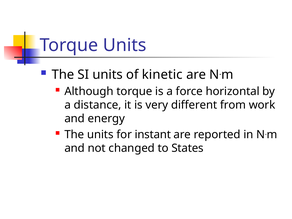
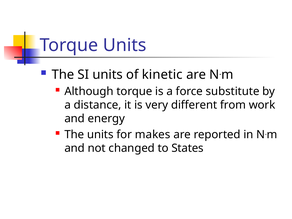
horizontal: horizontal -> substitute (233, 91)
instant: instant -> makes (153, 135)
